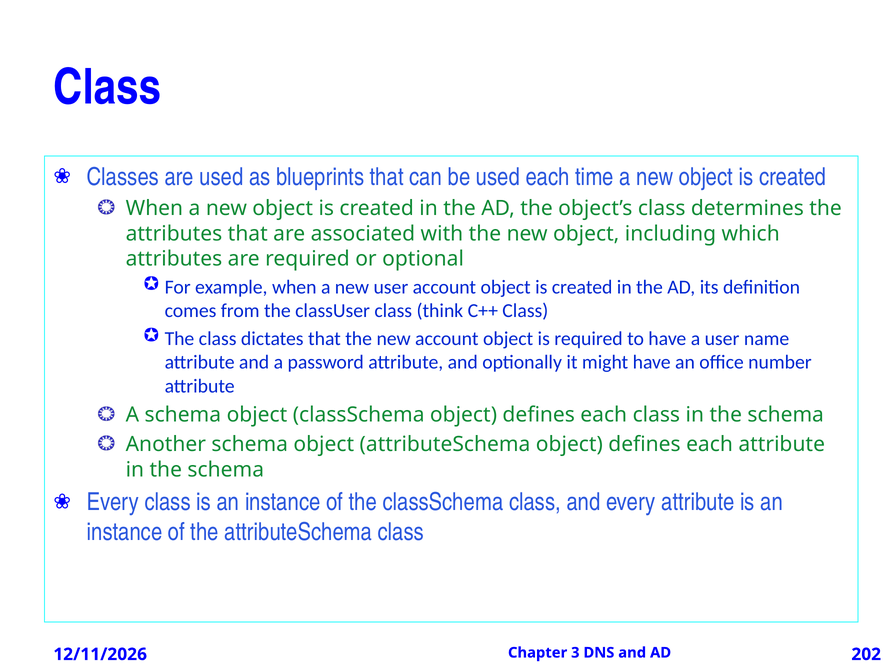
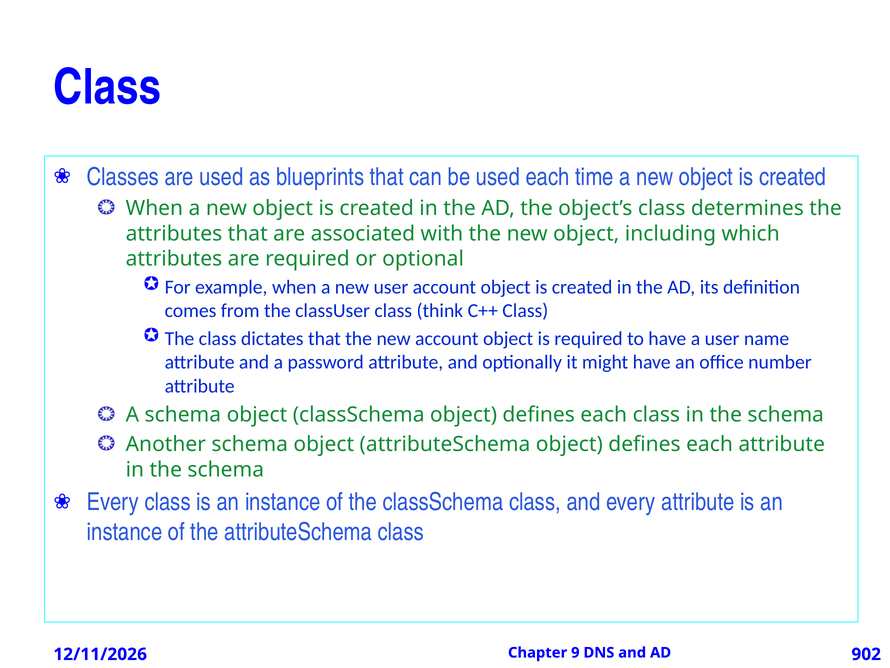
3: 3 -> 9 (575, 652)
202: 202 -> 902 (866, 654)
